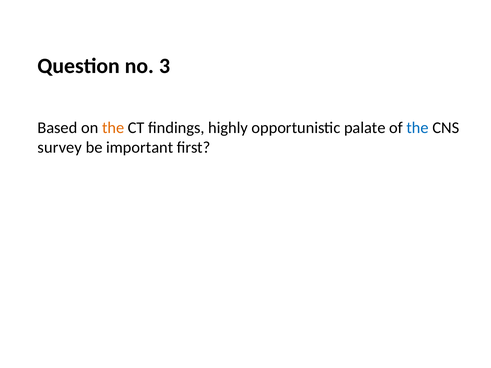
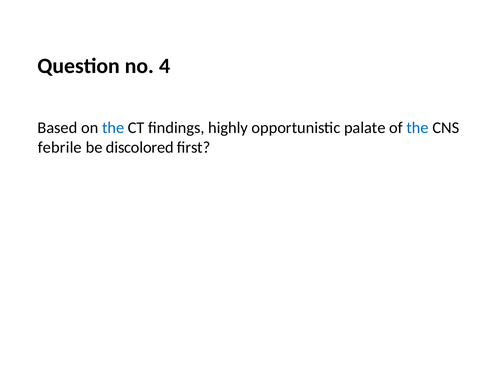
3: 3 -> 4 (165, 66)
the colour: orange -> blue (113, 128)
survey: survey -> febrile (60, 148)
important: important -> discolored (140, 148)
